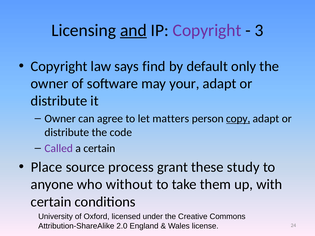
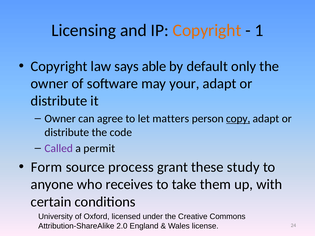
and underline: present -> none (133, 30)
Copyright colour: purple -> orange (207, 30)
3: 3 -> 1 (259, 30)
find: find -> able (154, 66)
a certain: certain -> permit (99, 148)
Place: Place -> Form (47, 167)
without: without -> receives (129, 185)
